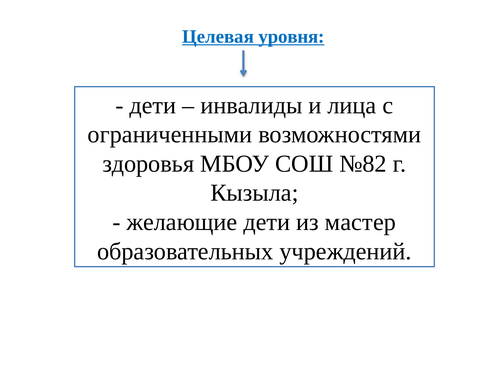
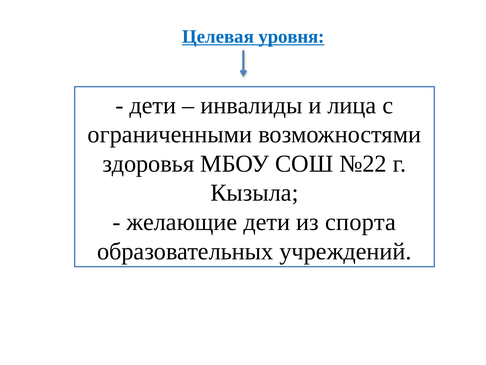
№82: №82 -> №22 (363, 164)
мастер: мастер -> спорта (360, 222)
